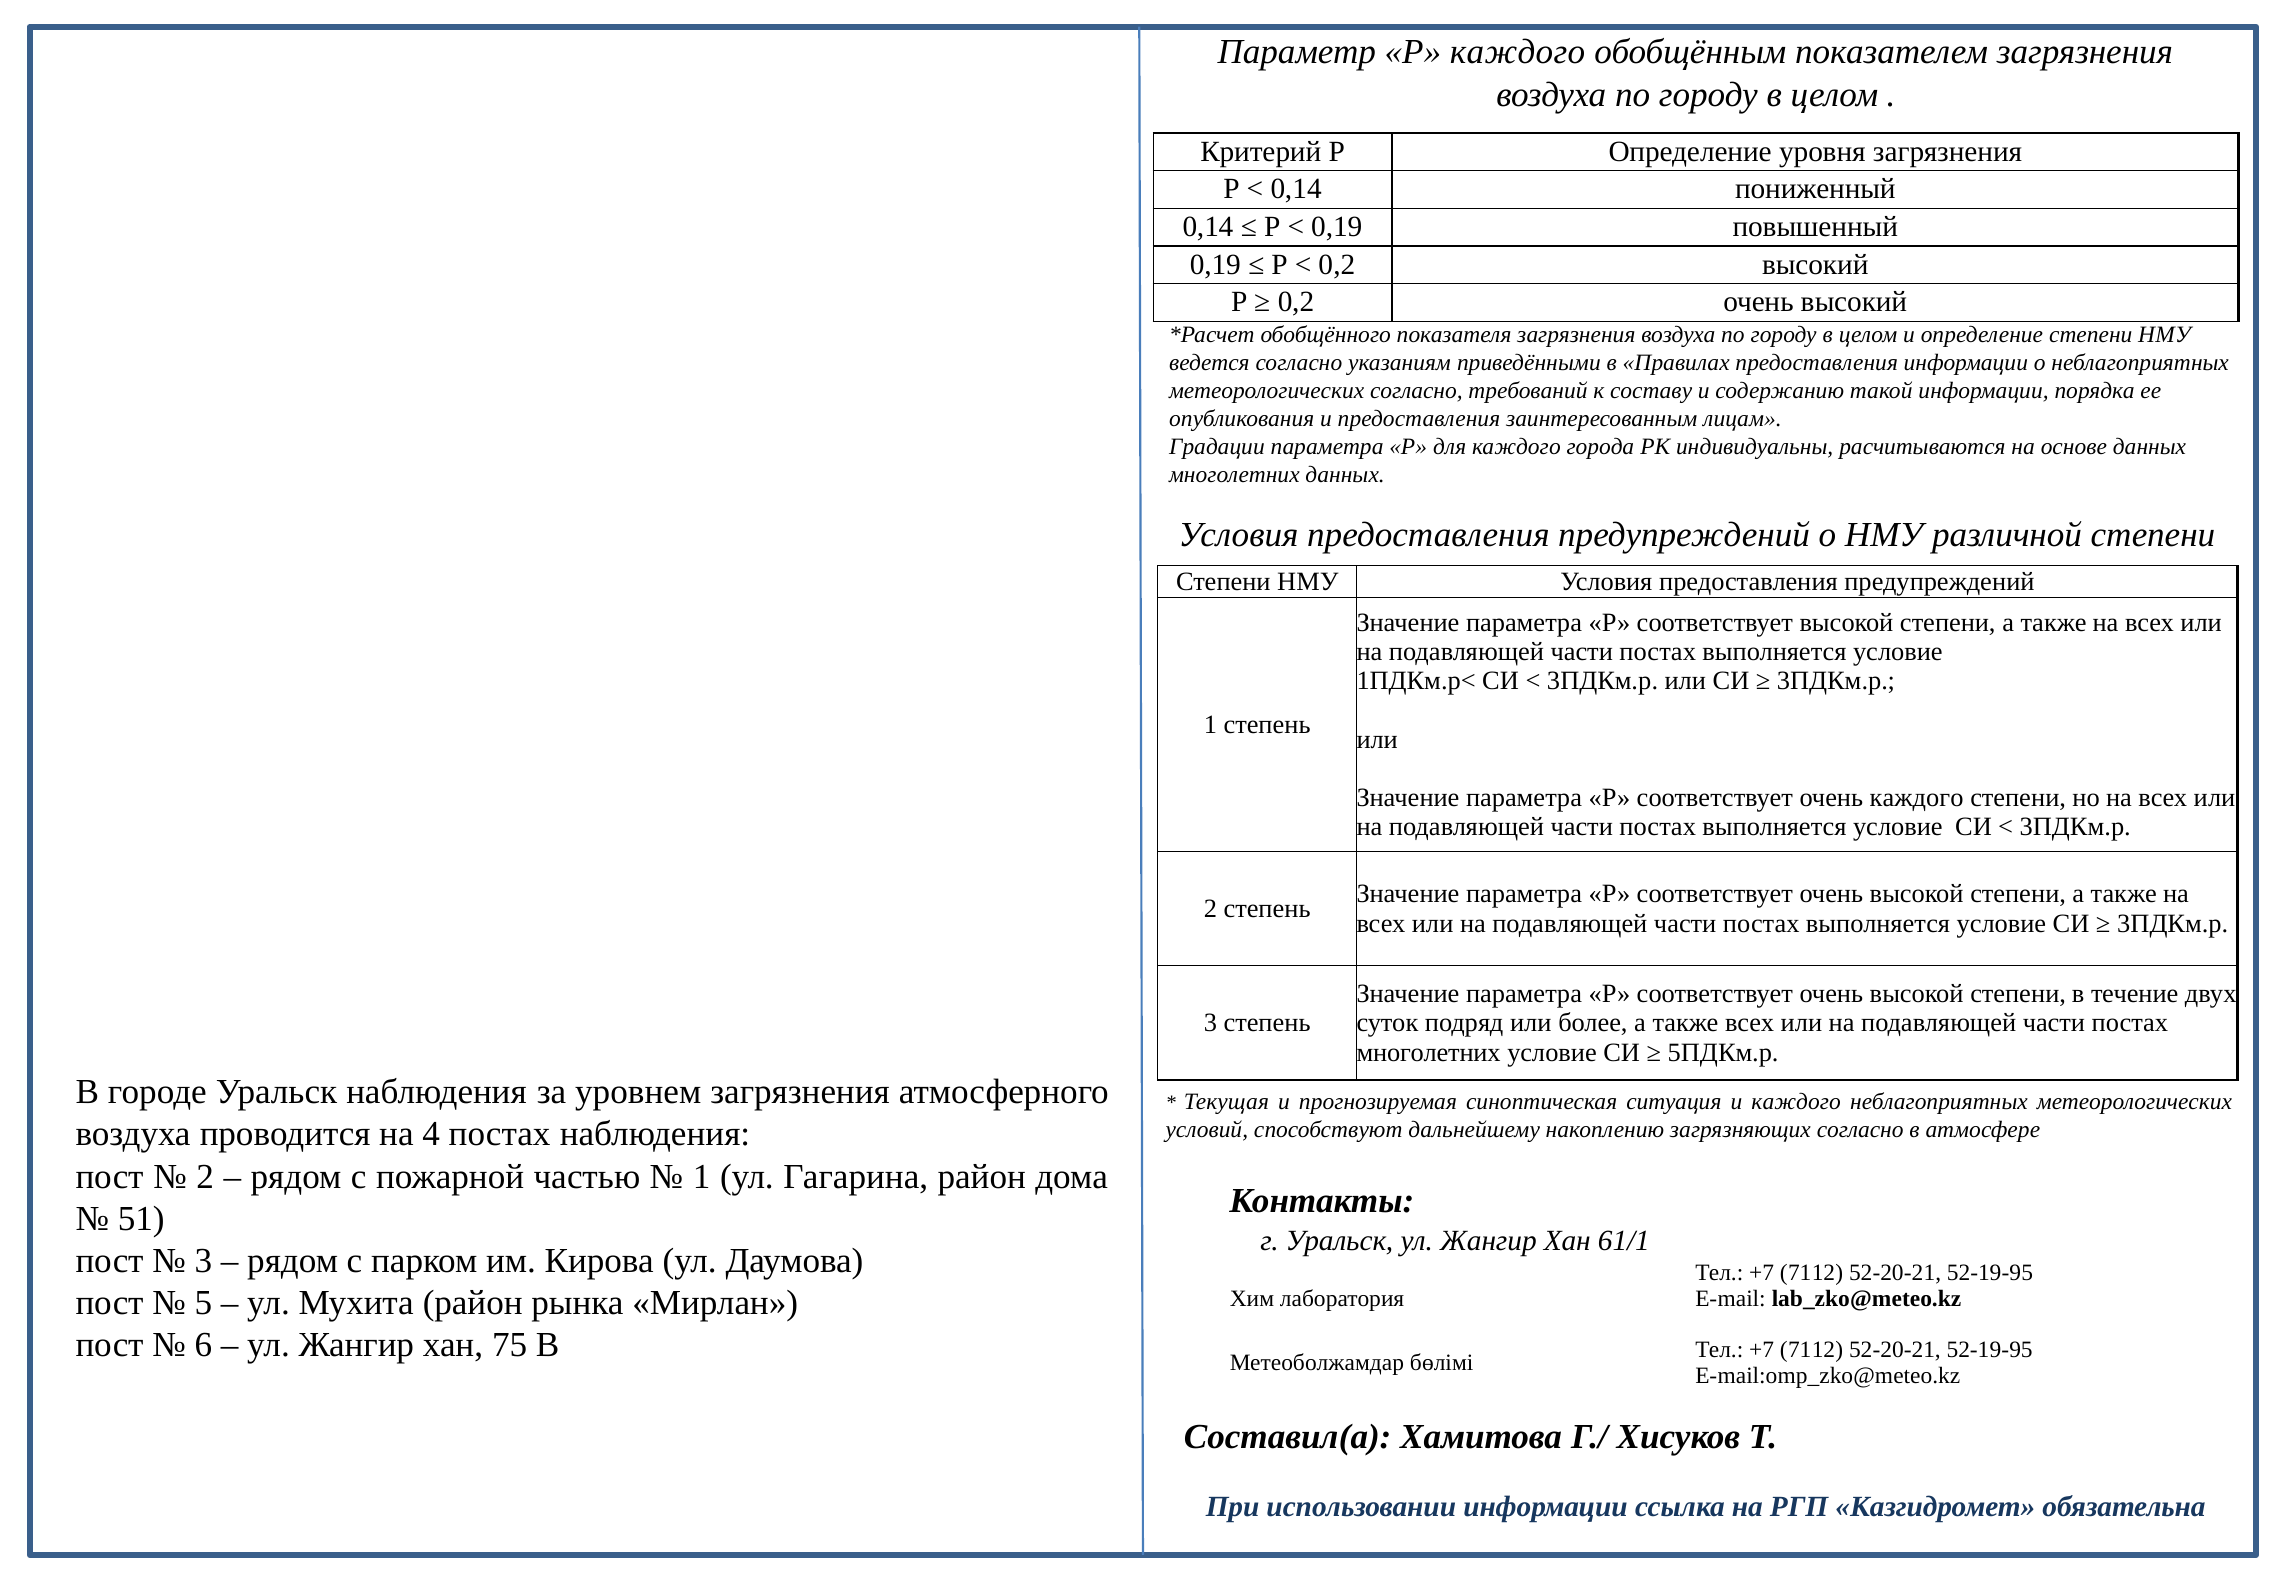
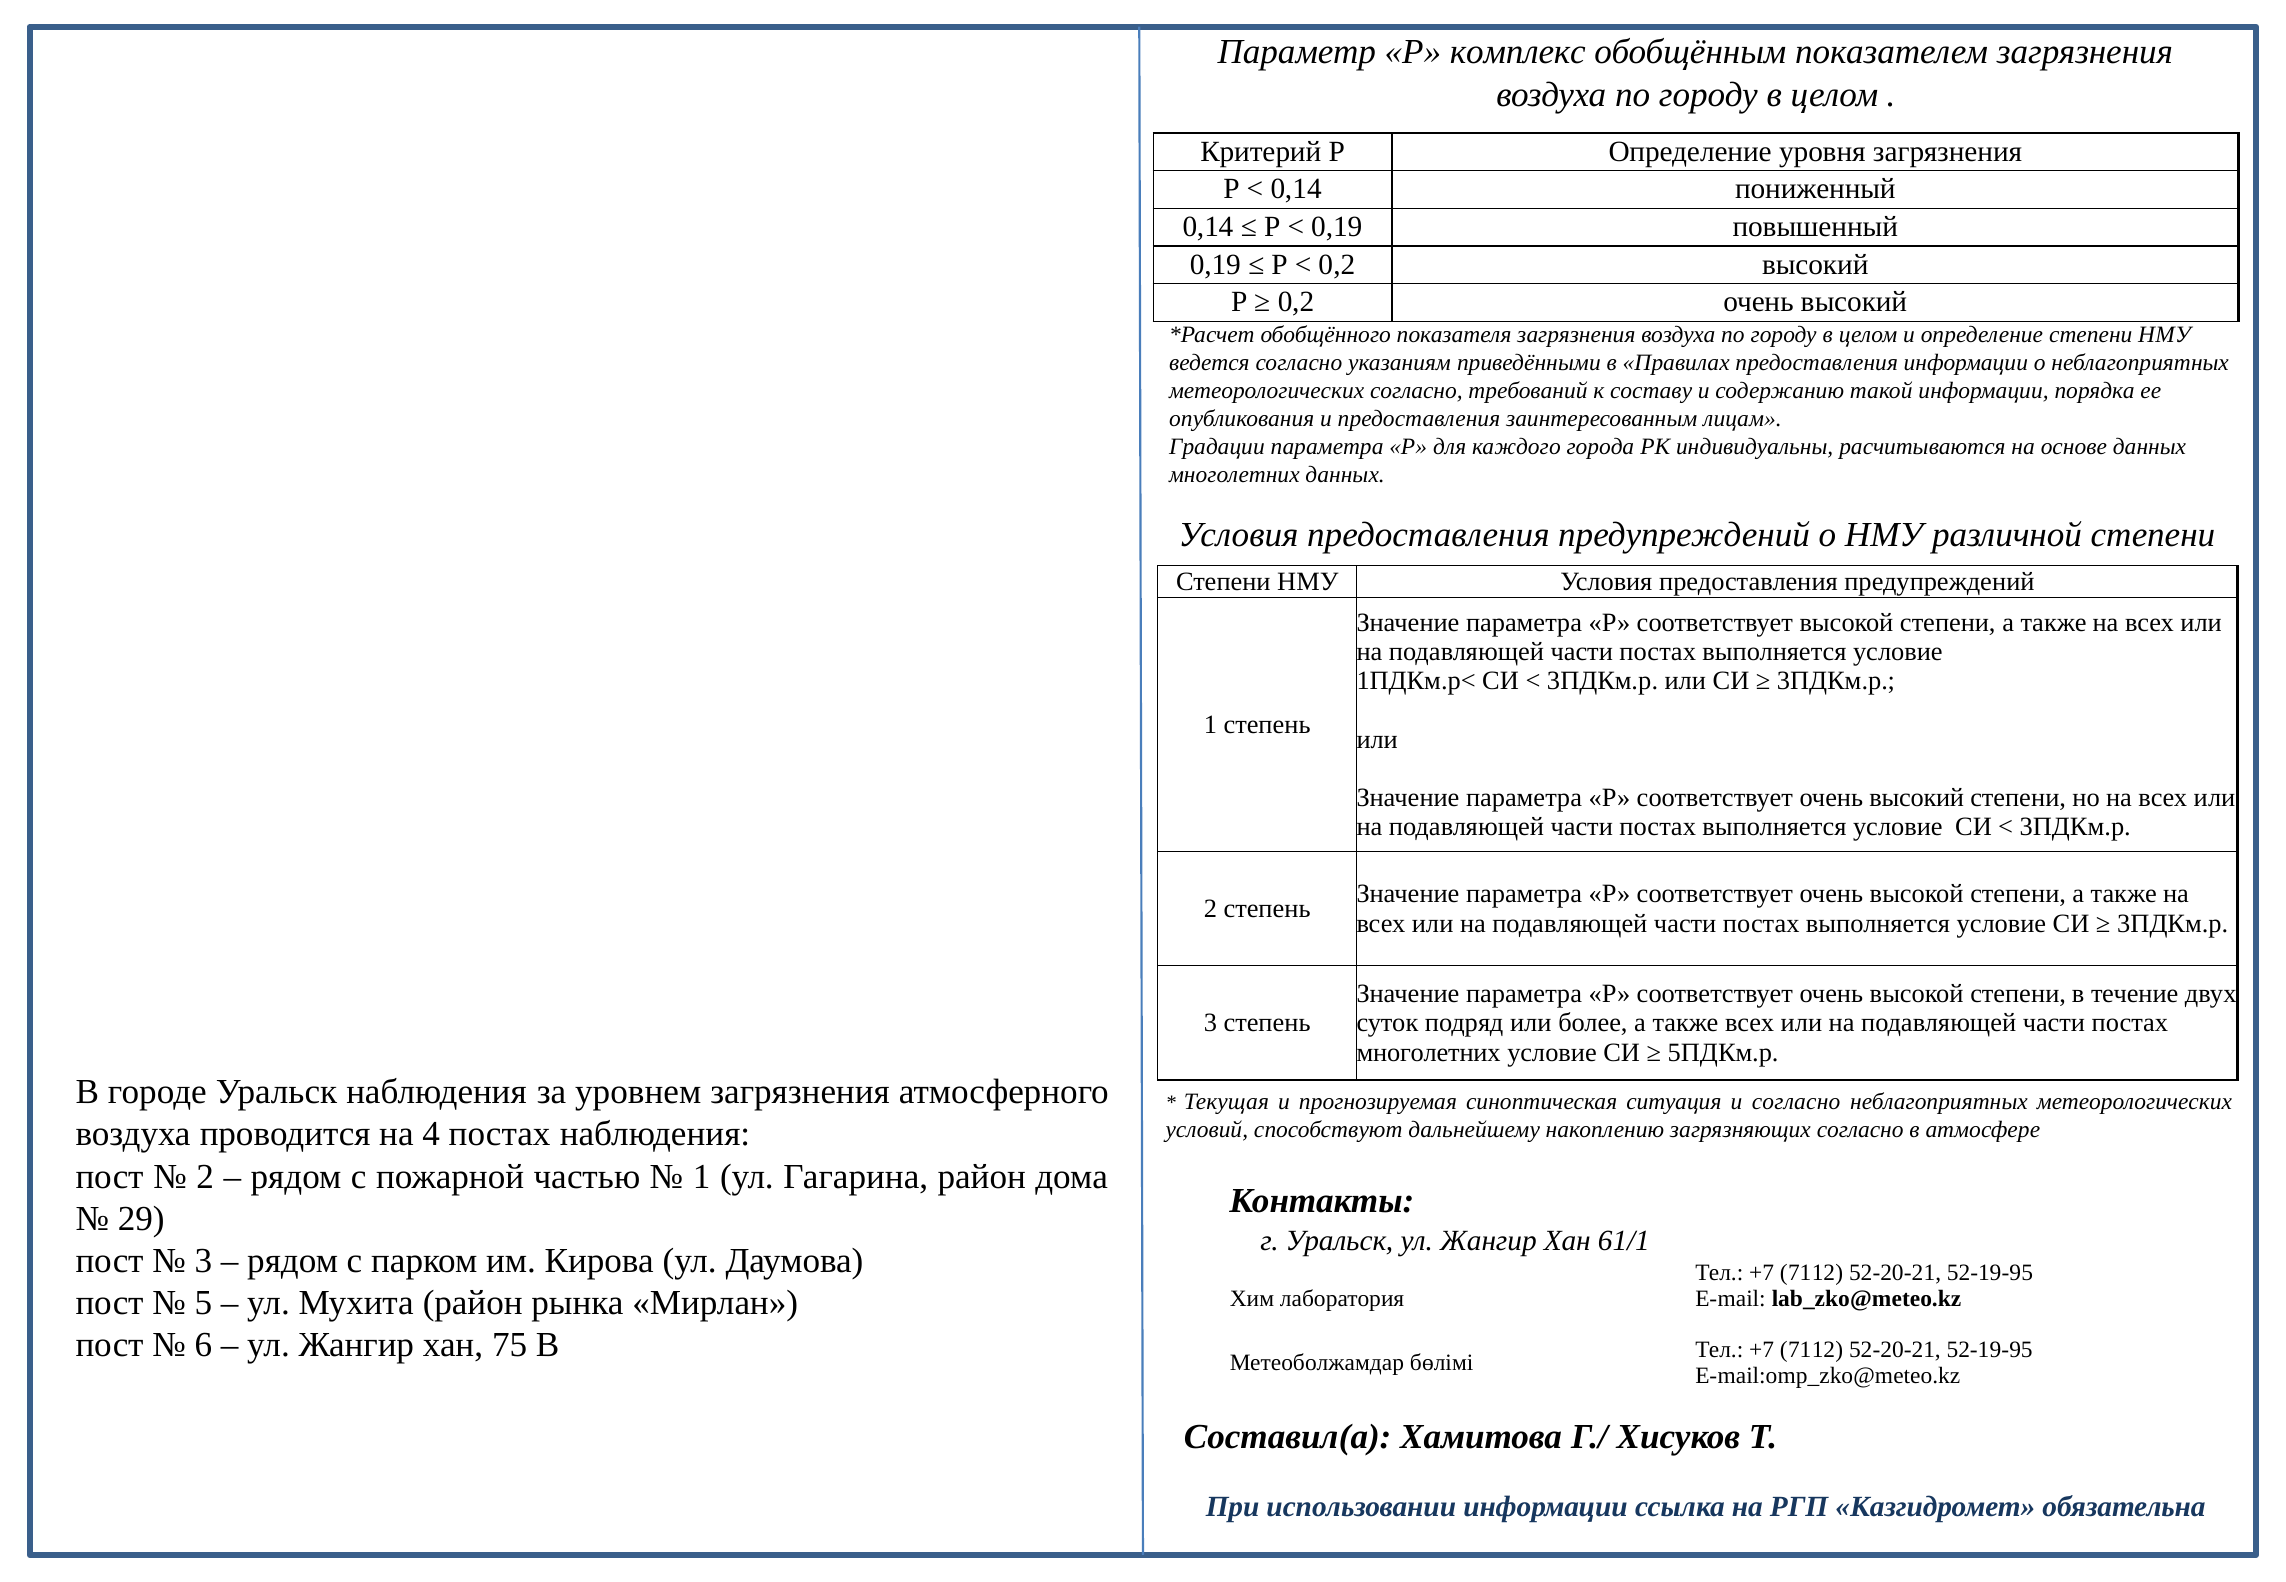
Р каждого: каждого -> комплекс (1518, 52)
соответствует очень каждого: каждого -> высокий (1917, 798)
и каждого: каждого -> согласно (1796, 1102)
51: 51 -> 29 (141, 1219)
